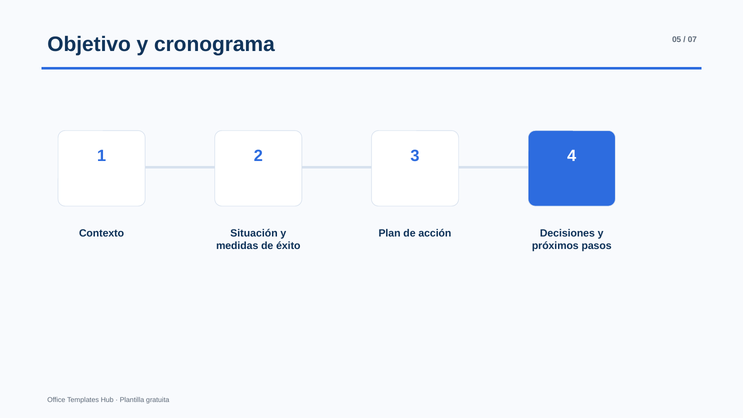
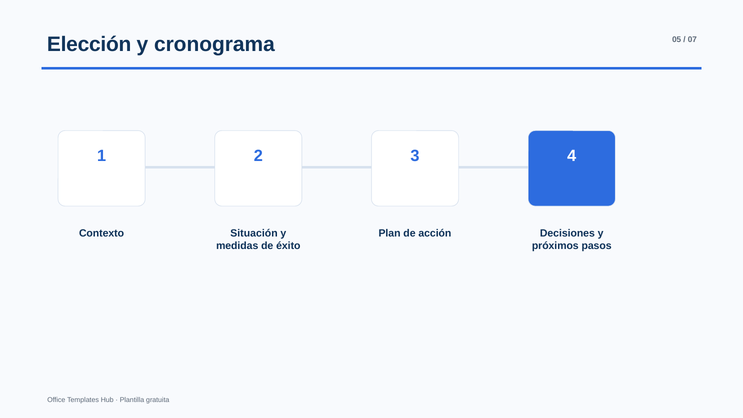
Objetivo: Objetivo -> Elección (89, 45)
